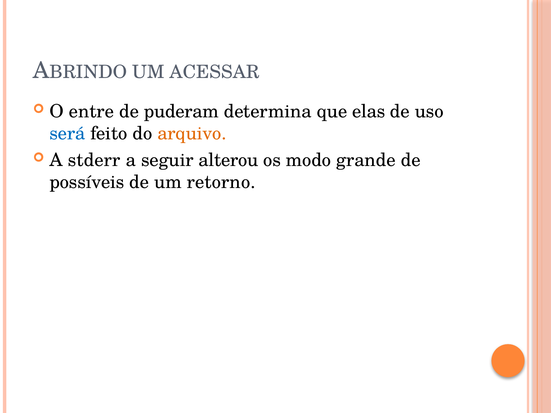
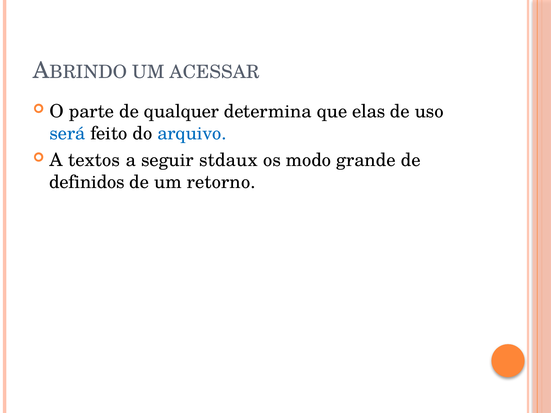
entre: entre -> parte (91, 111)
puderam: puderam -> qualquer (181, 111)
arquivo colour: orange -> blue (192, 133)
stderr: stderr -> textos (94, 160)
alterou: alterou -> stdaux (228, 160)
possíveis: possíveis -> definidos (87, 182)
